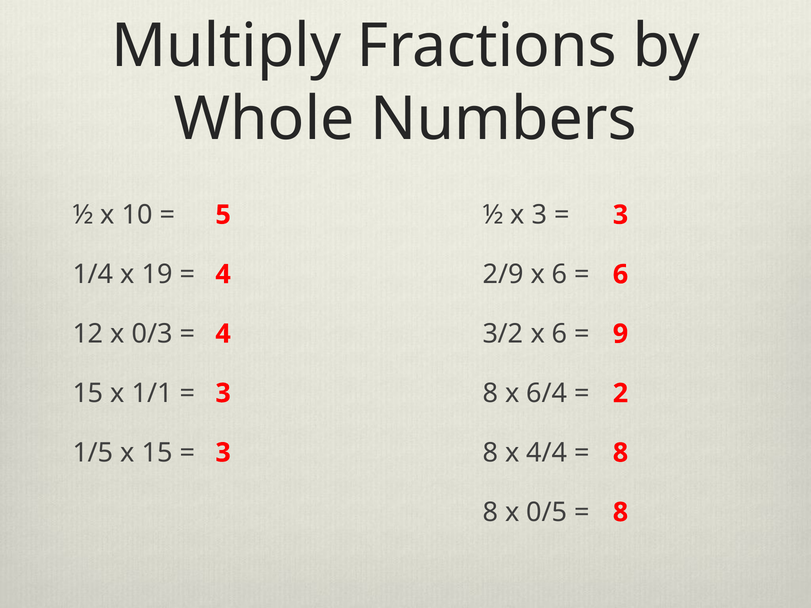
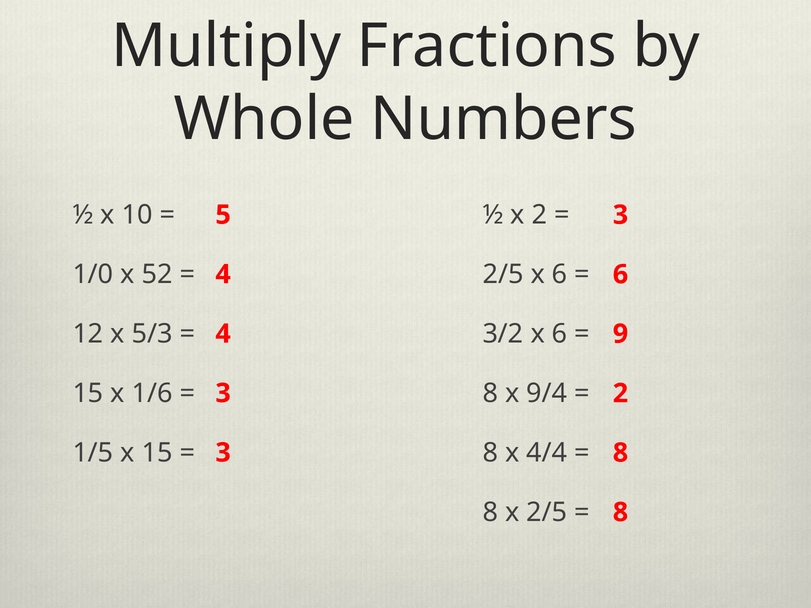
x 3: 3 -> 2 (540, 215)
2/9: 2/9 -> 2/5 (503, 274)
1/4: 1/4 -> 1/0 (93, 275)
19: 19 -> 52 (157, 275)
0/3: 0/3 -> 5/3 (152, 334)
1/1: 1/1 -> 1/6 (152, 393)
6/4: 6/4 -> 9/4 (547, 393)
x 0/5: 0/5 -> 2/5 (547, 512)
